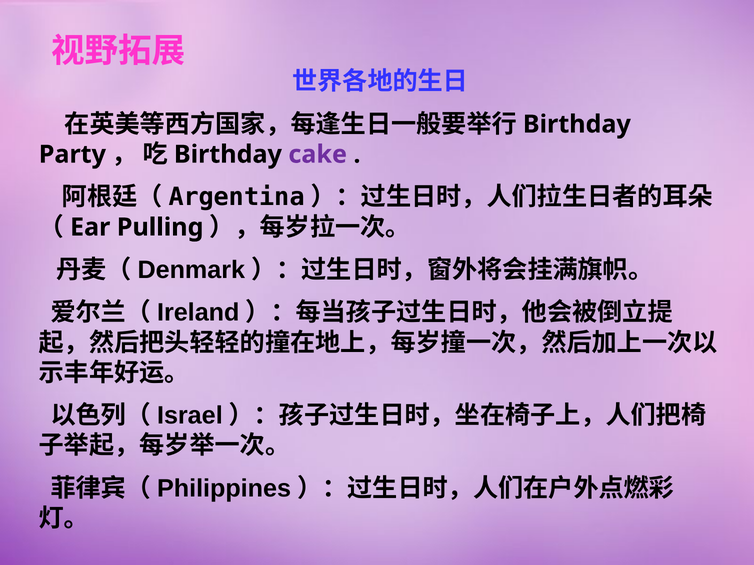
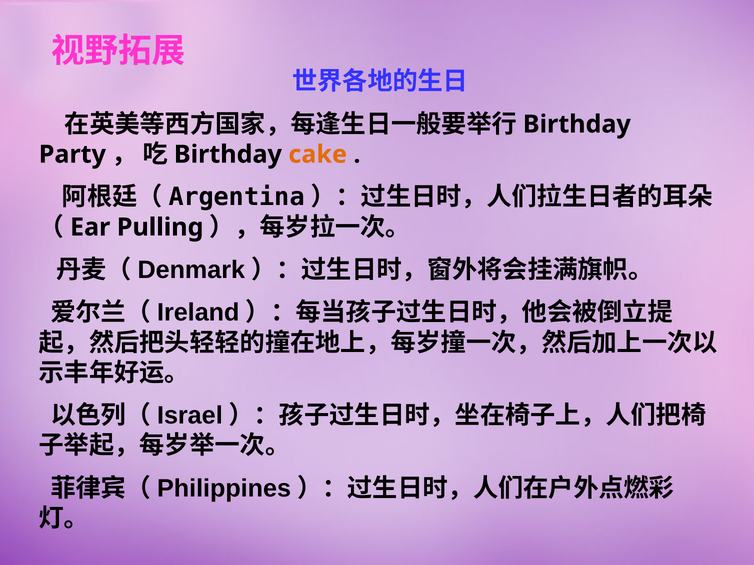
cake colour: purple -> orange (318, 155)
